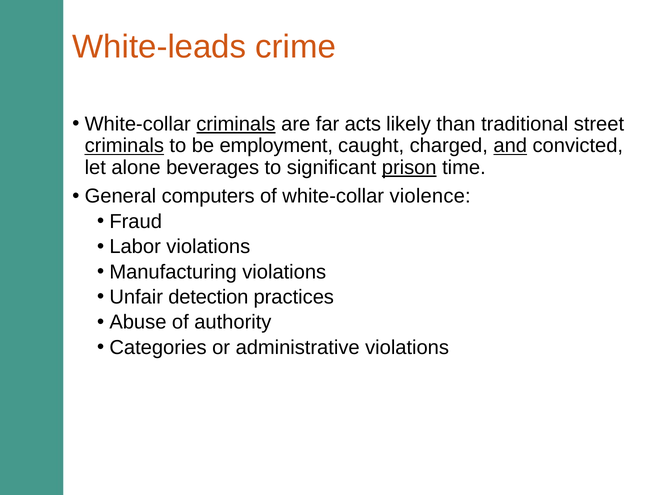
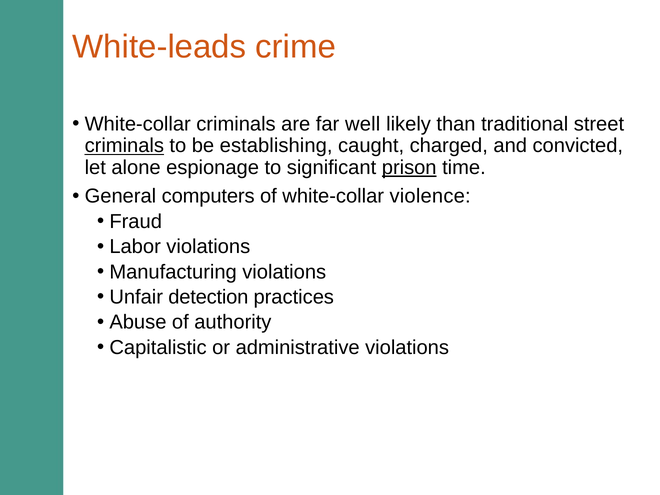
criminals underline: present -> none (236, 124)
acts: acts -> well (363, 124)
employment: employment -> establishing (276, 146)
and underline: present -> none (510, 146)
beverages: beverages -> espionage (213, 168)
Categories: Categories -> Capitalistic (158, 347)
